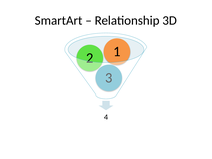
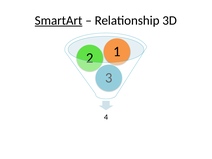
SmartArt underline: none -> present (59, 21)
